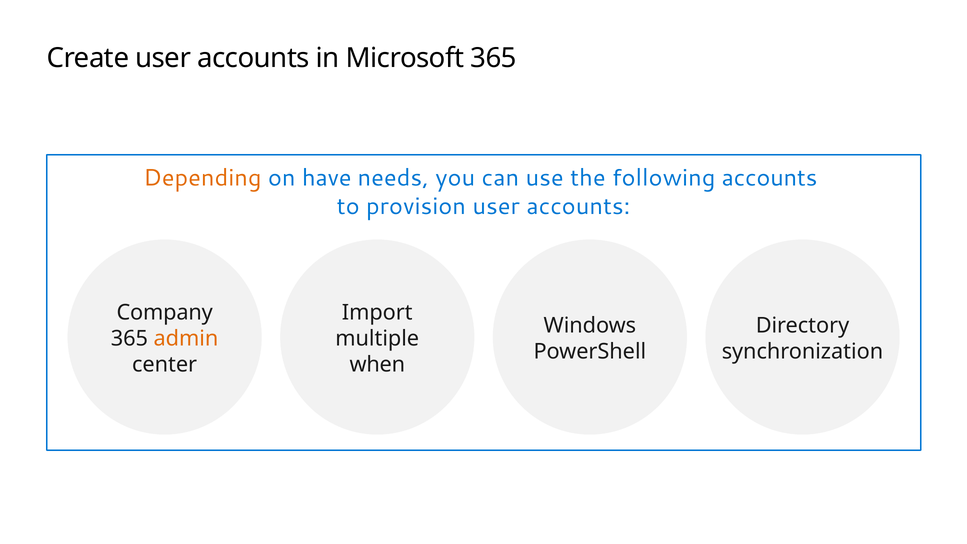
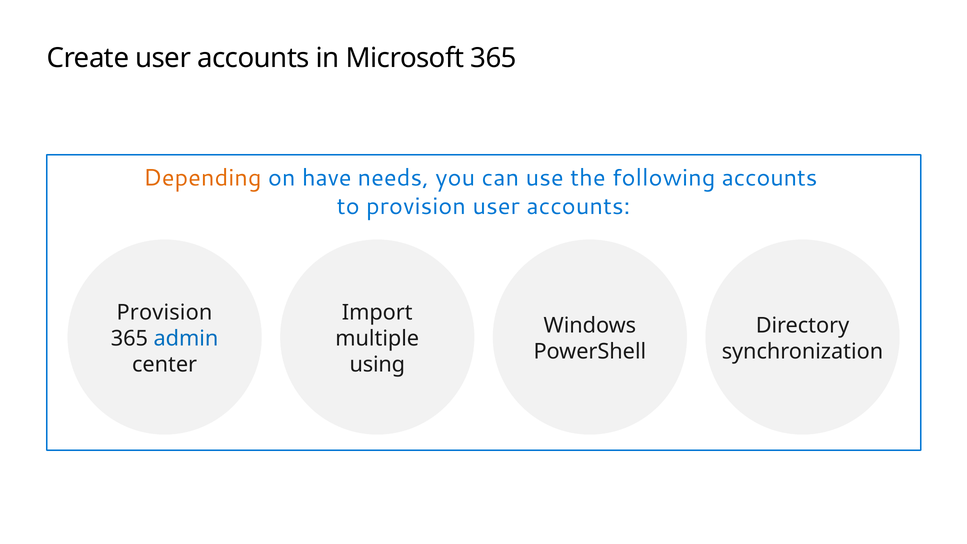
Company: Company -> Provision (164, 312)
admin colour: orange -> blue (186, 338)
when: when -> using (377, 365)
